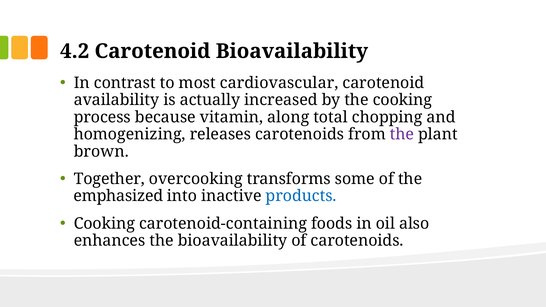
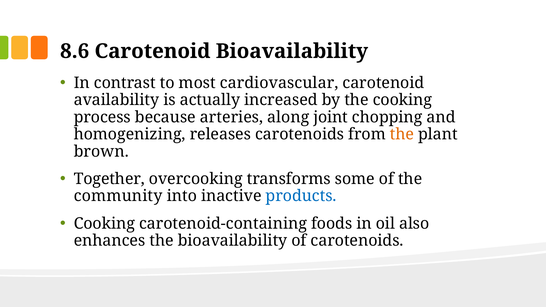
4.2: 4.2 -> 8.6 (75, 51)
vitamin: vitamin -> arteries (232, 117)
total: total -> joint (331, 117)
the colour: purple -> orange (402, 134)
emphasized: emphasized -> community (118, 196)
